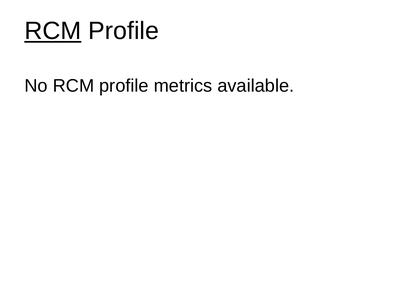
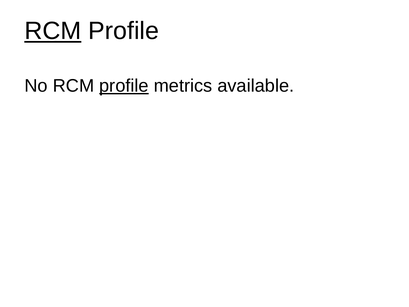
profile underline: none -> present (124, 86)
